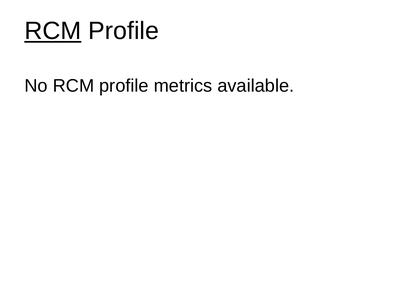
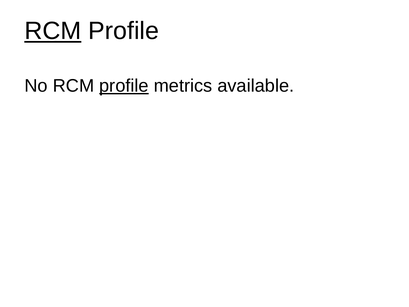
profile underline: none -> present (124, 86)
